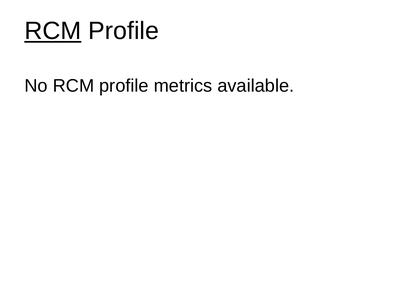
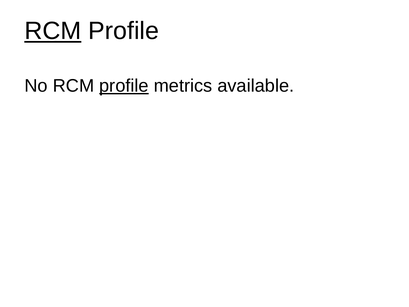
profile underline: none -> present (124, 86)
